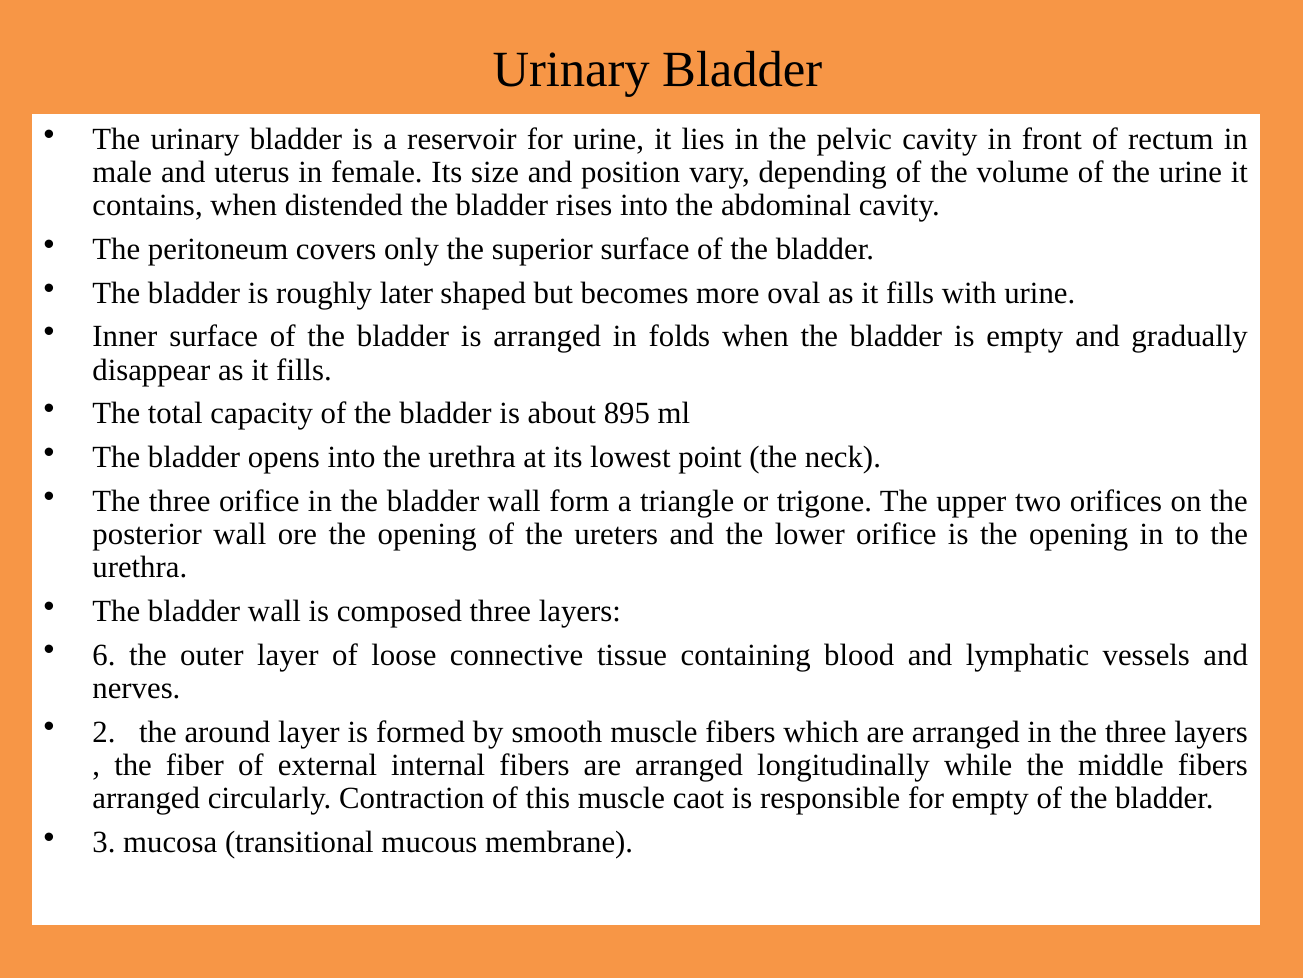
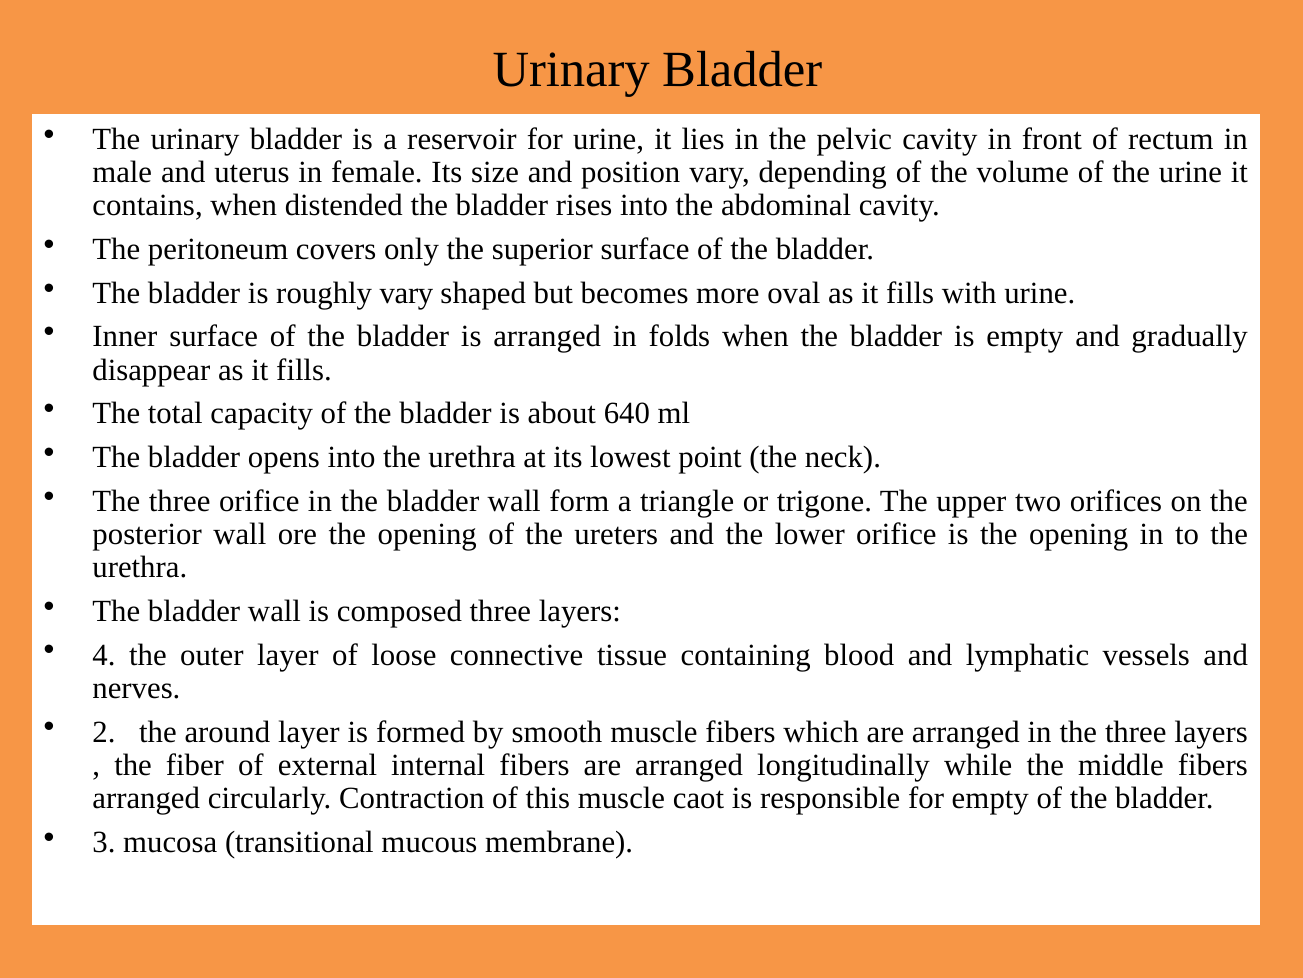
roughly later: later -> vary (406, 293)
895: 895 -> 640 (627, 413)
6: 6 -> 4 (104, 655)
